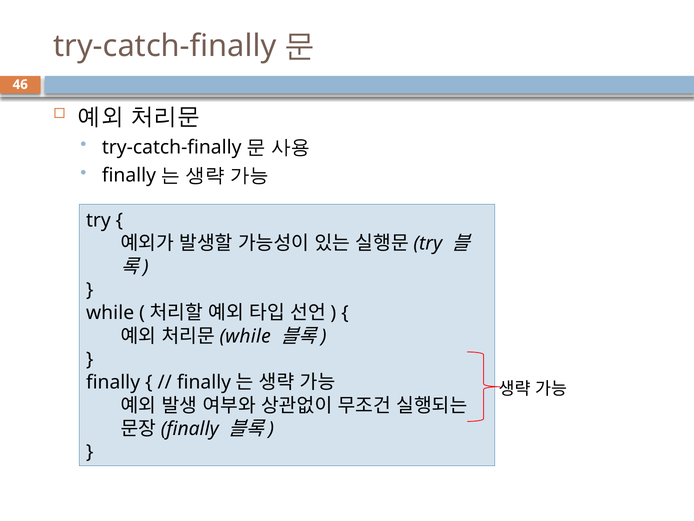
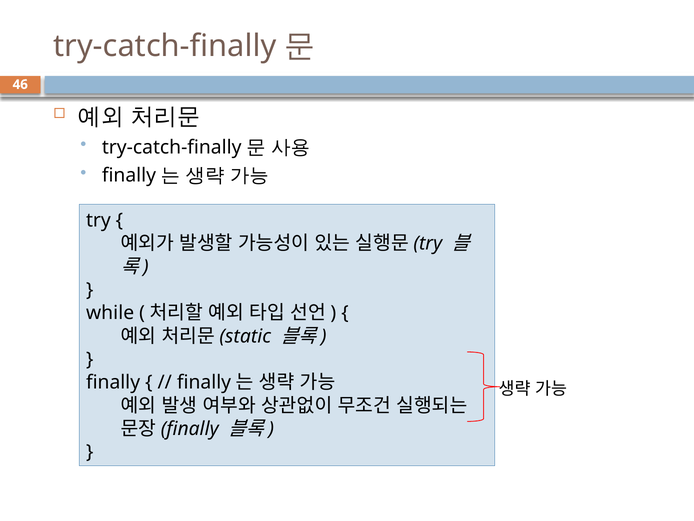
while: while -> static (245, 336)
